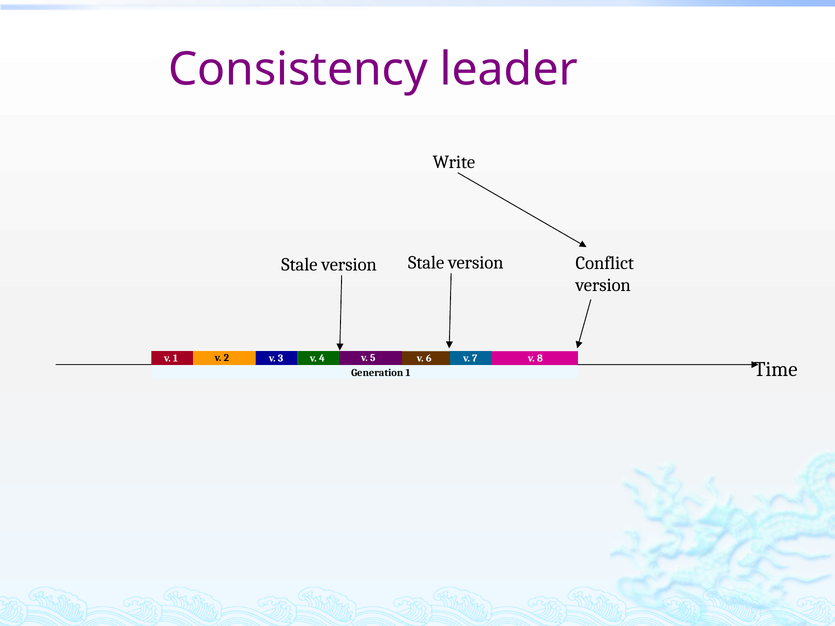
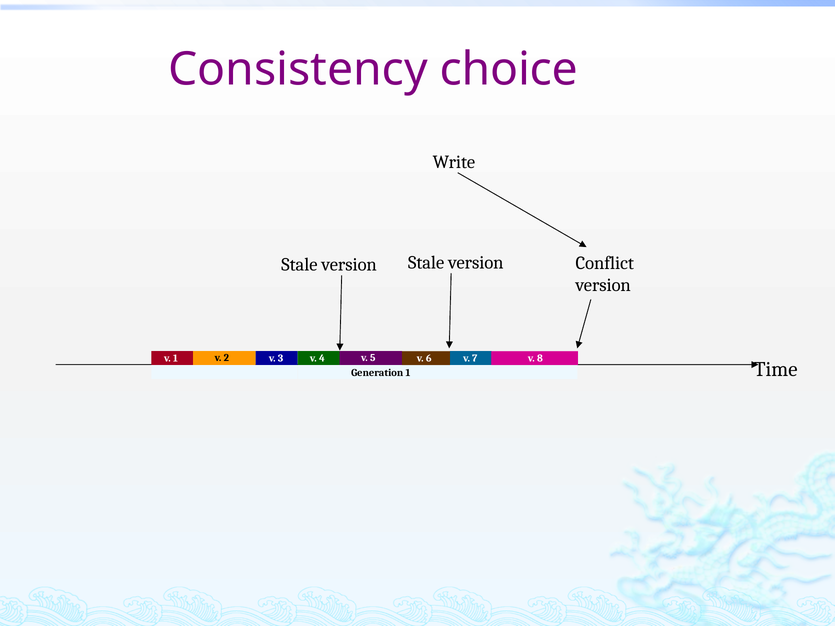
leader: leader -> choice (509, 69)
